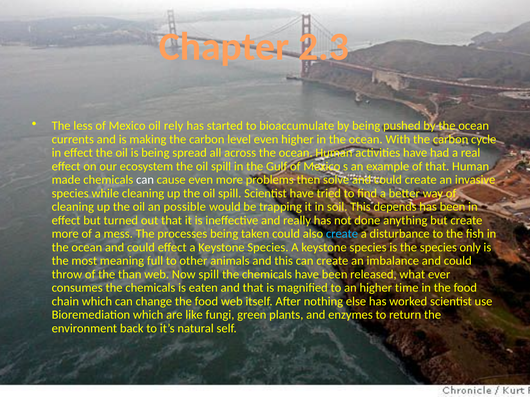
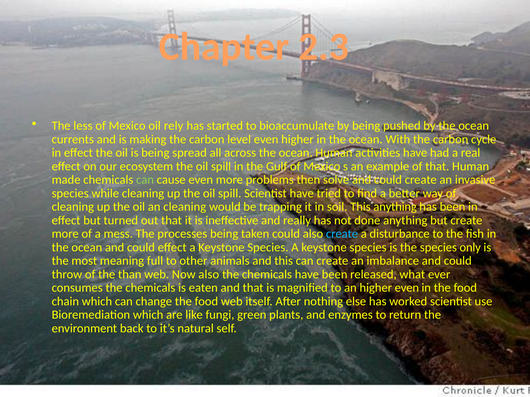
can colour: white -> light green (145, 180)
an possible: possible -> cleaning (185, 207)
This depends: depends -> anything (395, 207)
Now spill: spill -> also (209, 275)
higher time: time -> even (407, 288)
